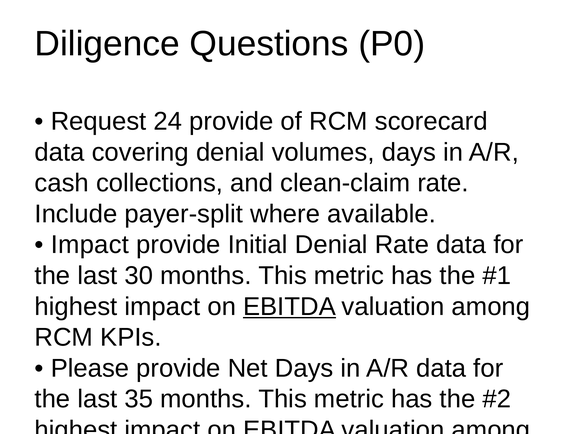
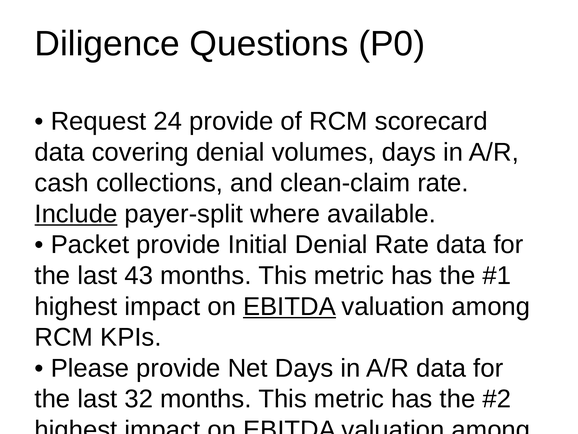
Include underline: none -> present (76, 214)
Impact: Impact -> Packet (90, 245)
30: 30 -> 43 (139, 275)
35: 35 -> 32 (139, 399)
